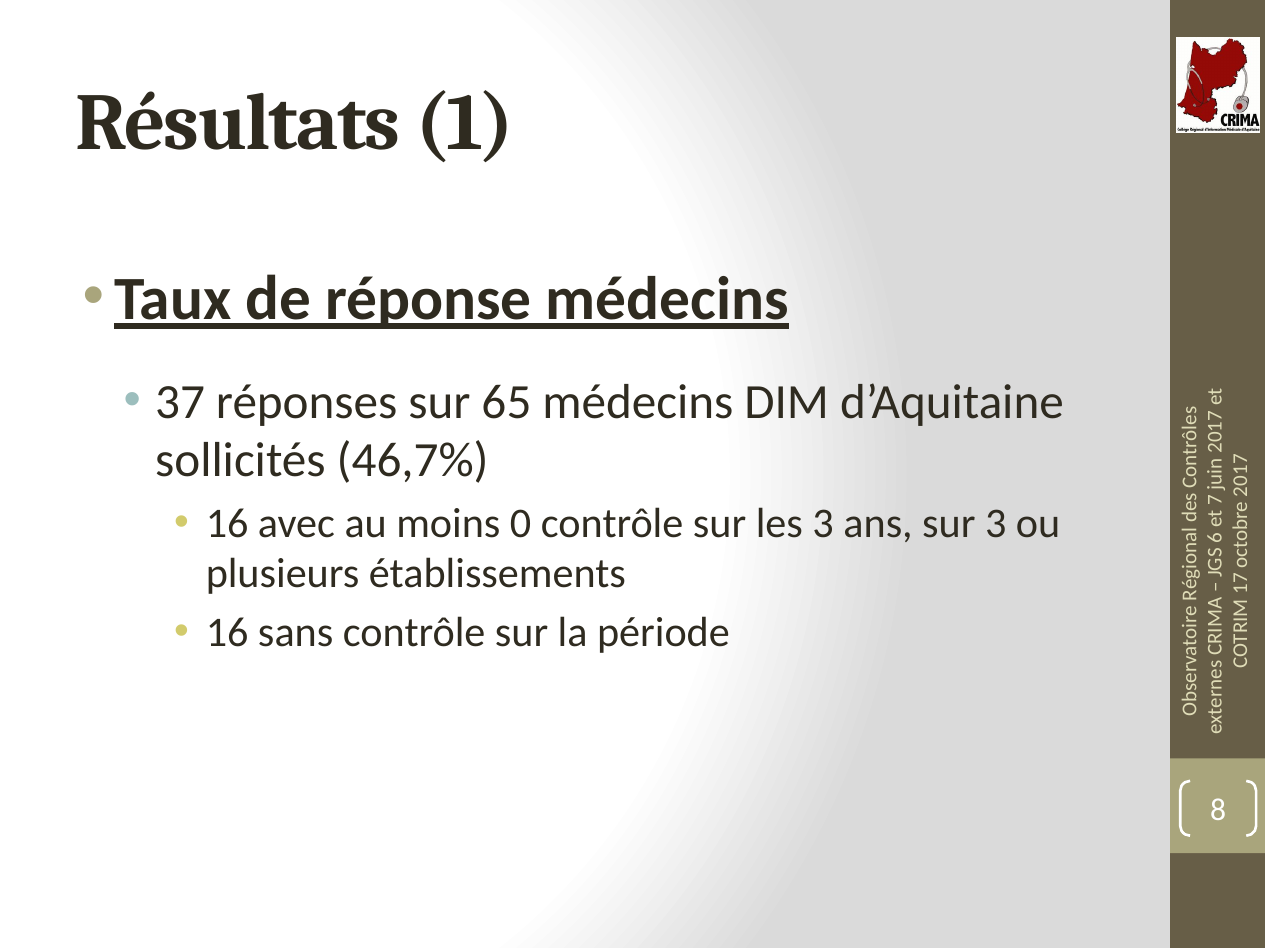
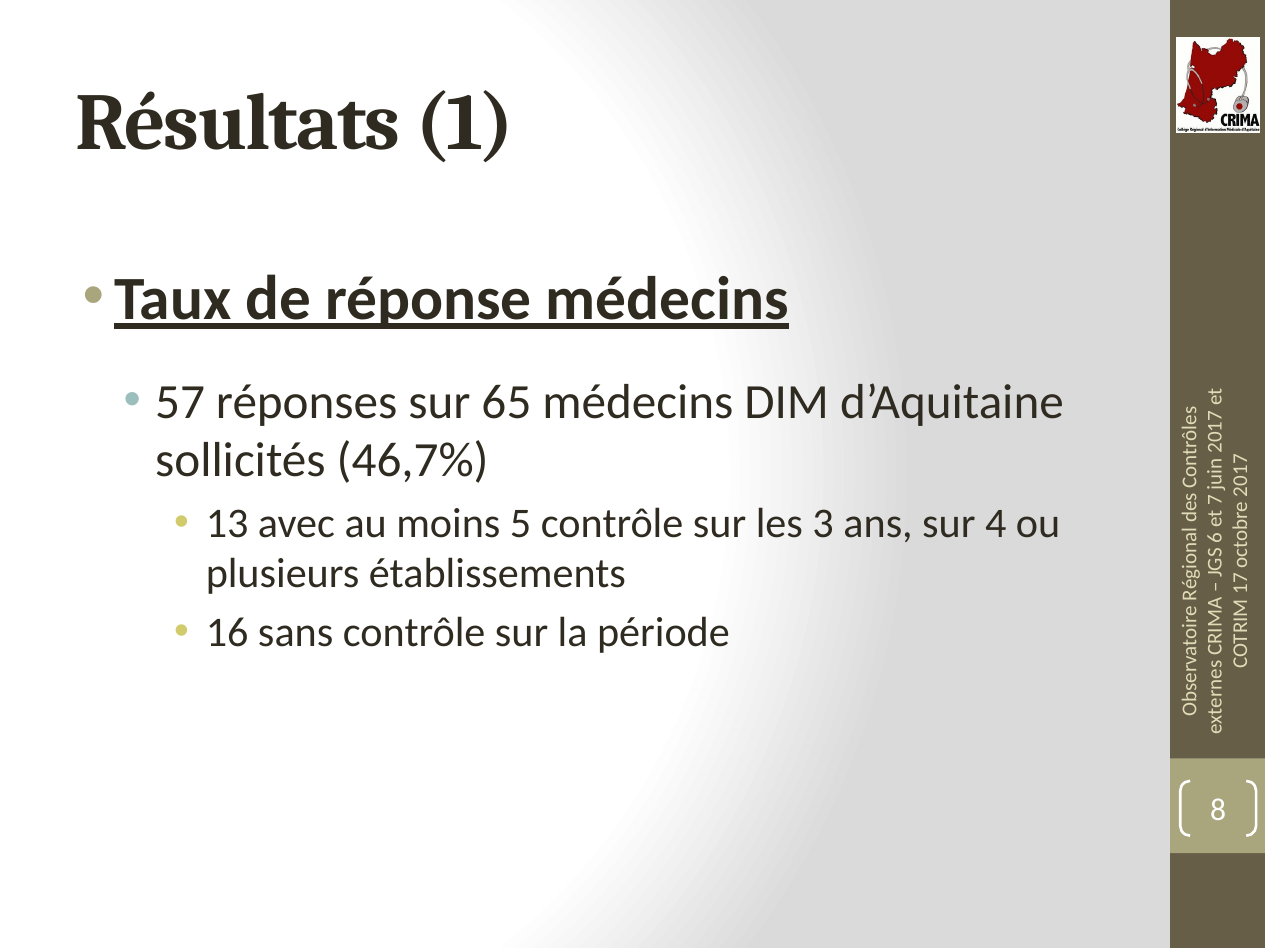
37: 37 -> 57 (180, 402)
16: 16 -> 13 (227, 524)
moins 0: 0 -> 5 (521, 524)
sur 3: 3 -> 4 (996, 524)
